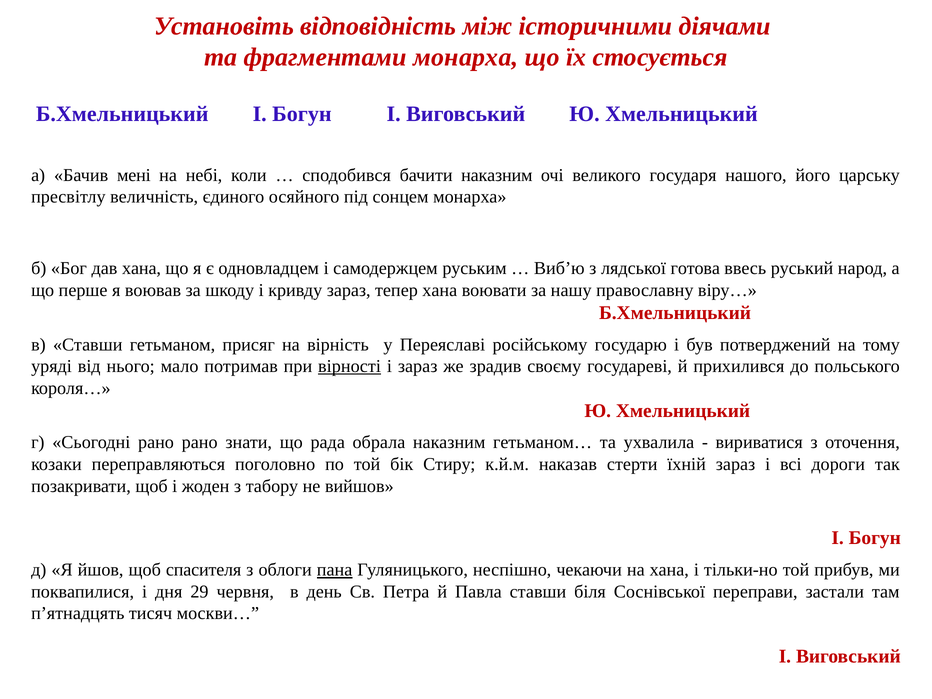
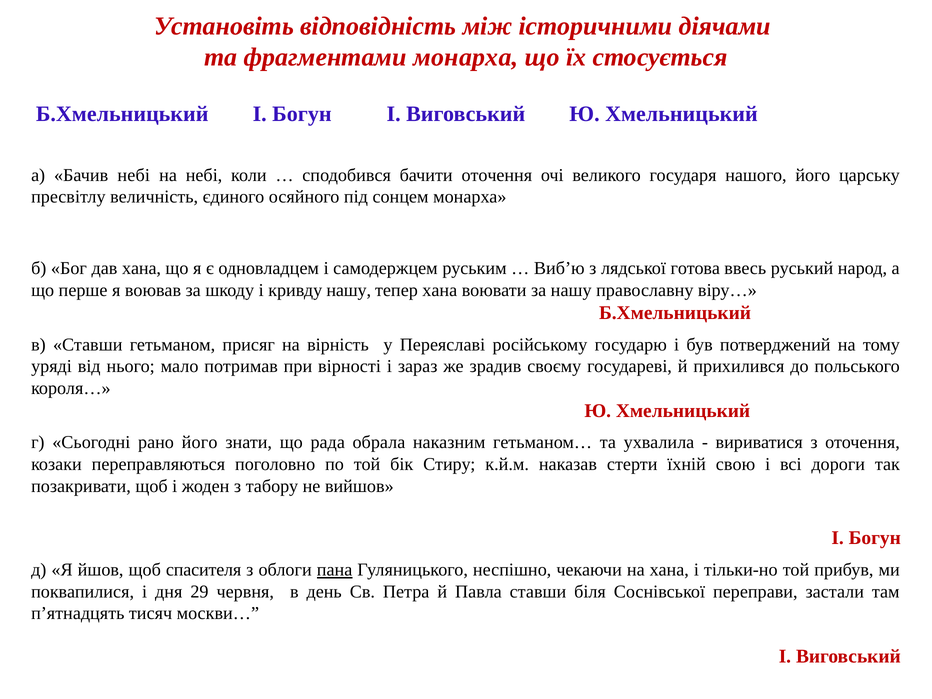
Бачив мені: мені -> небі (134, 175)
бачити наказним: наказним -> оточення (497, 175)
кривду зараз: зараз -> нашу (349, 290)
вірності underline: present -> none (350, 366)
рано рано: рано -> його (200, 443)
їхній зараз: зараз -> свою (736, 464)
